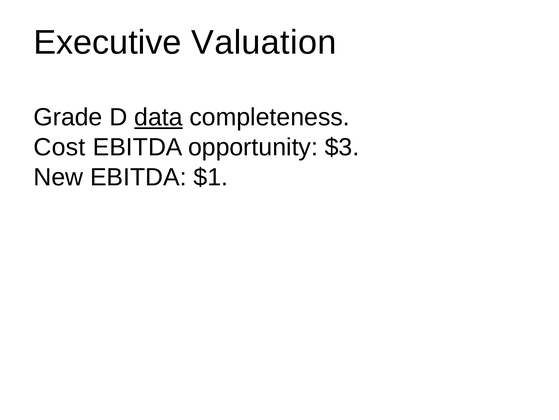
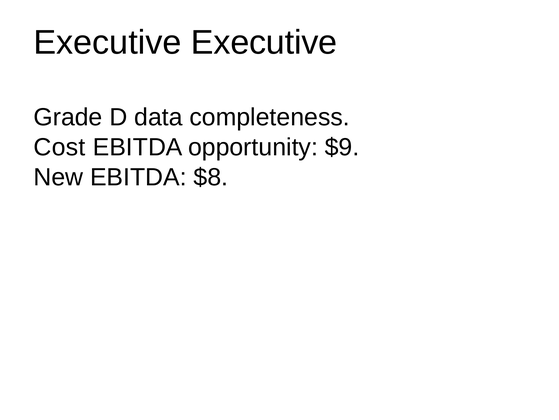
Executive Valuation: Valuation -> Executive (264, 42)
data underline: present -> none (158, 117)
$3: $3 -> $9 (342, 147)
$1: $1 -> $8 (211, 177)
